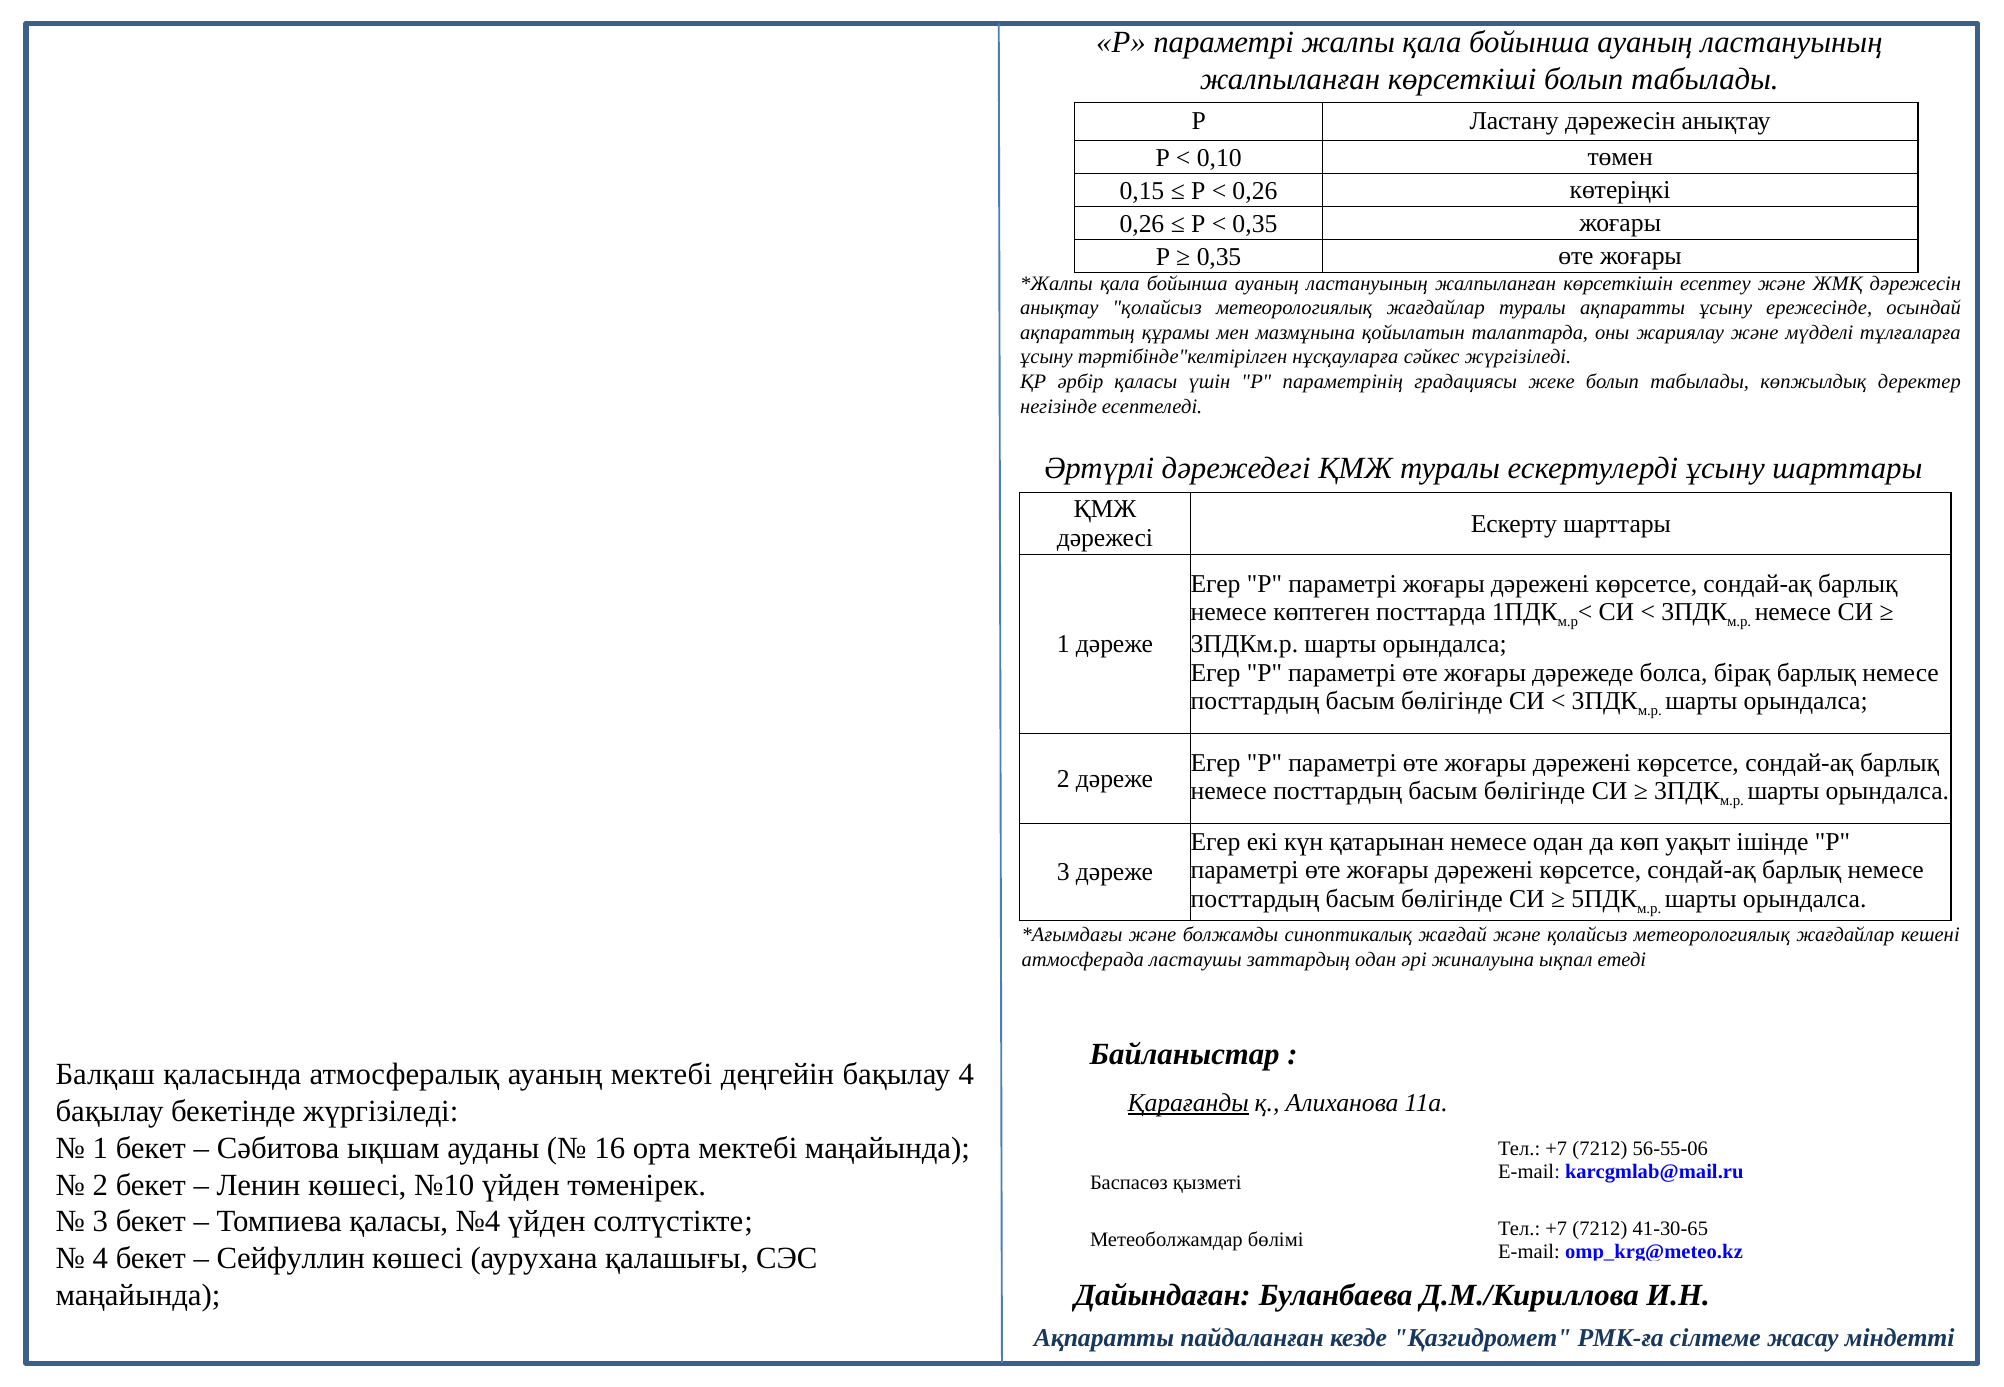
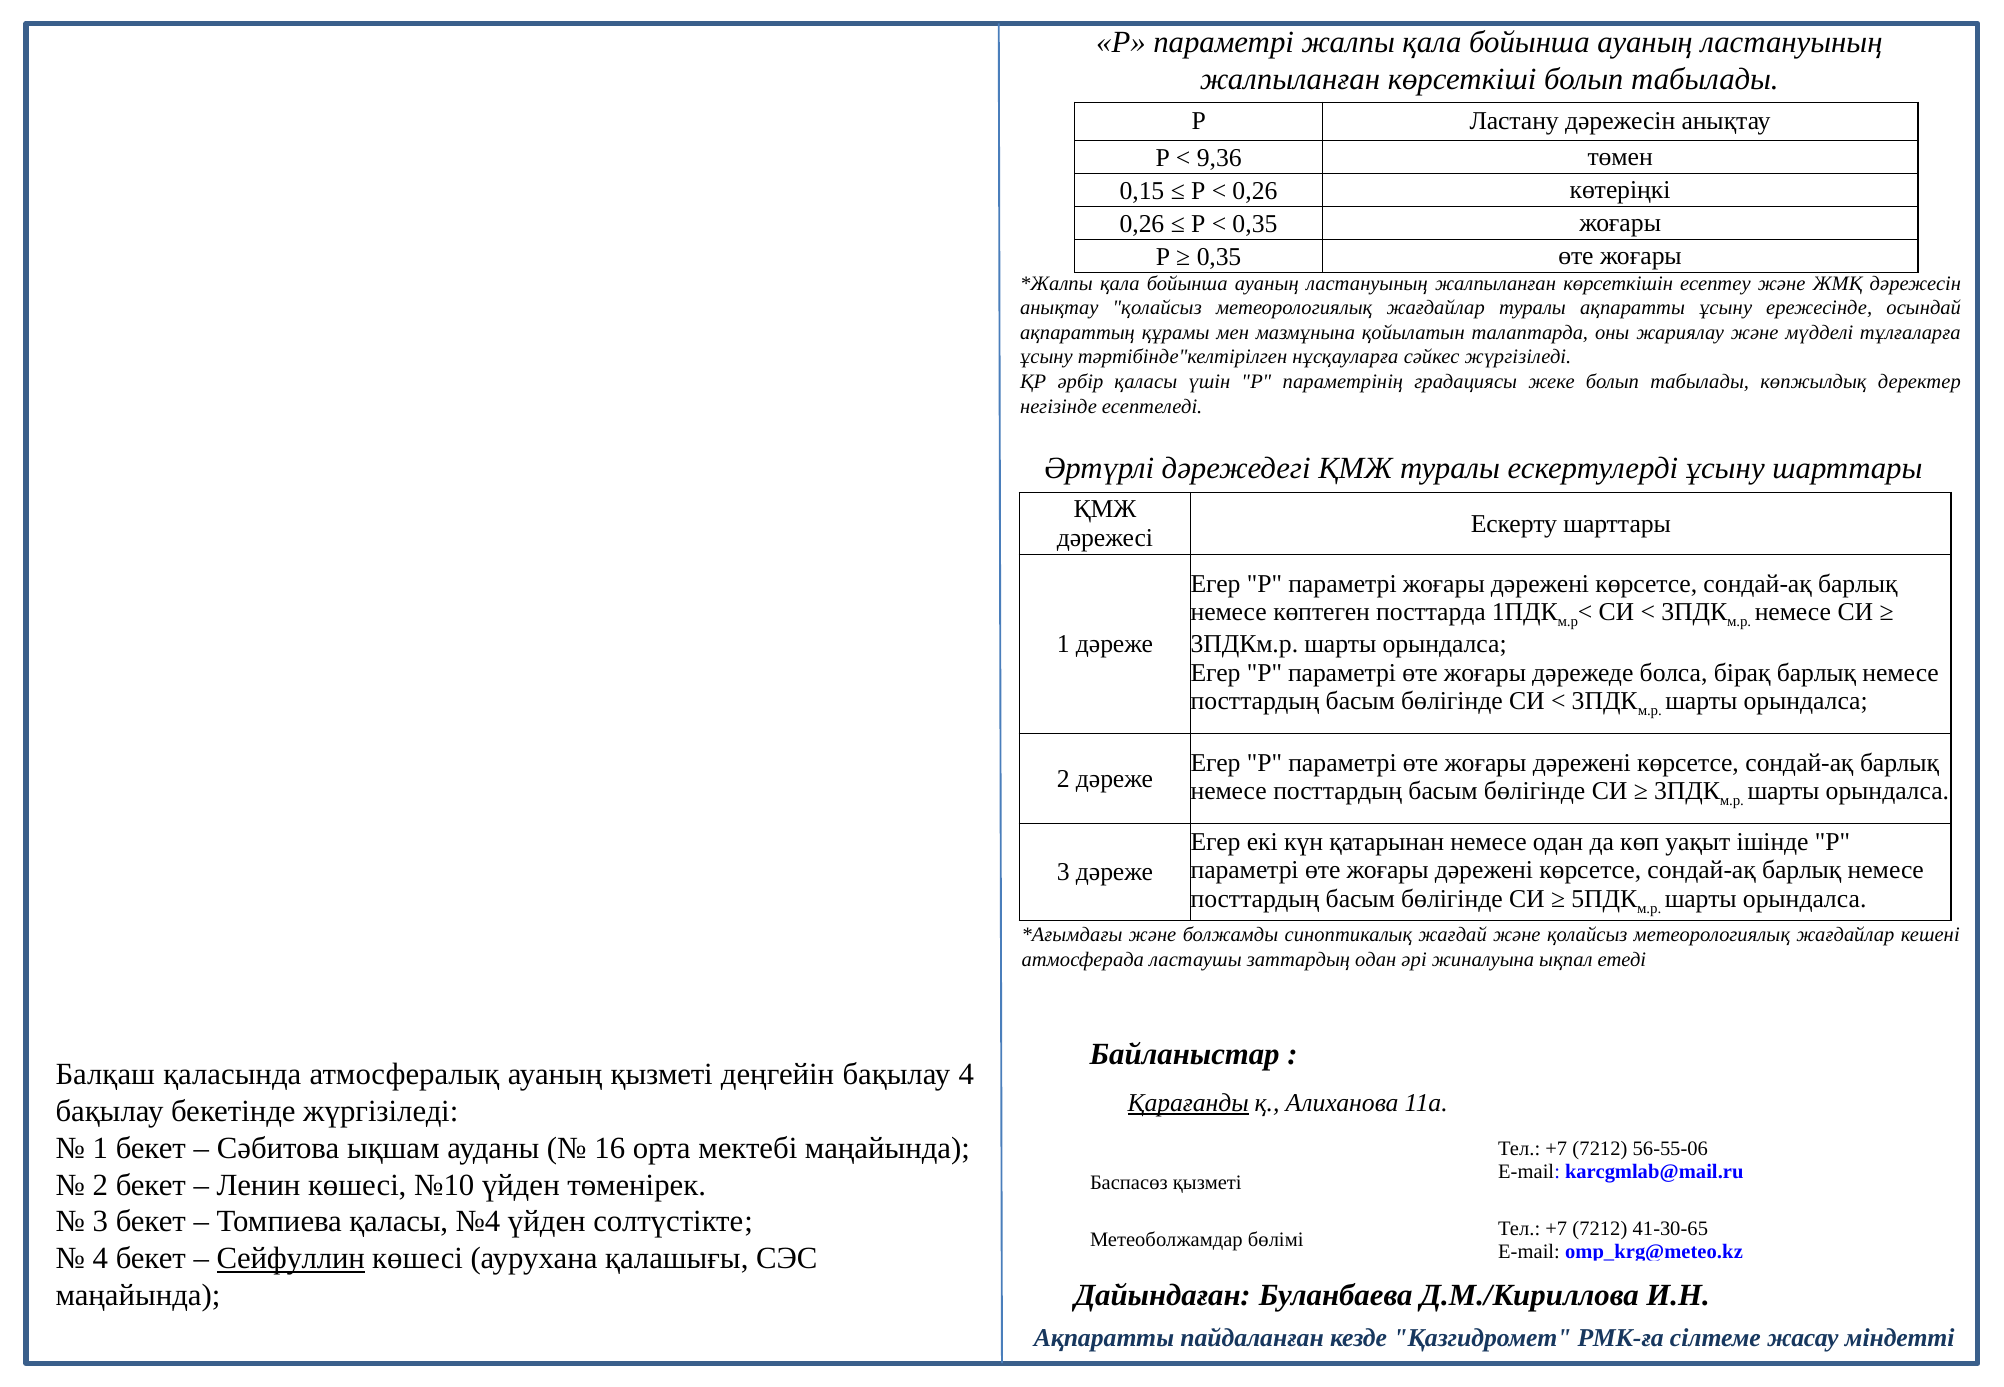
0,10: 0,10 -> 9,36 (1219, 158)
ауаның мектебі: мектебі -> қызметі (662, 1074)
Сейфуллин underline: none -> present (291, 1259)
